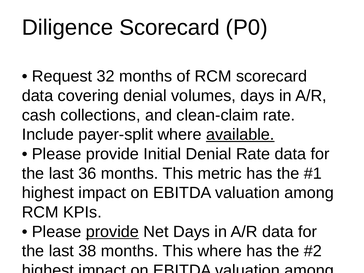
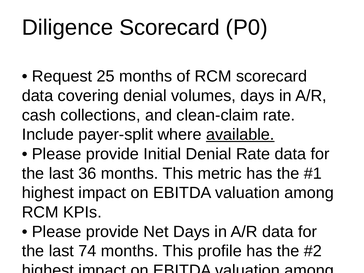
32: 32 -> 25 (106, 76)
provide underline: present -> none (112, 232)
38: 38 -> 74 (87, 251)
This where: where -> profile (220, 251)
